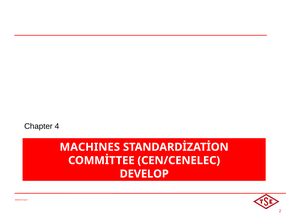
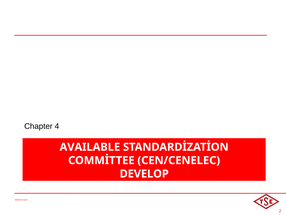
MACHINES: MACHINES -> AVAILABLE (90, 147)
